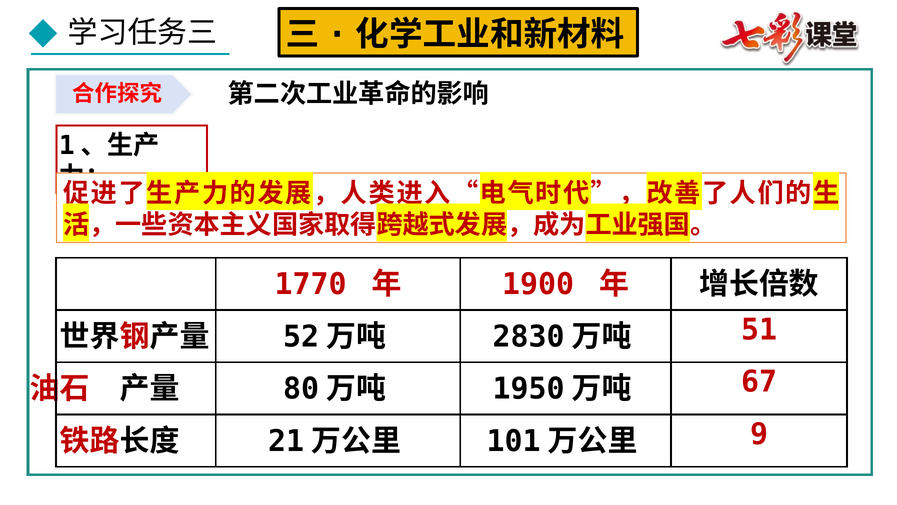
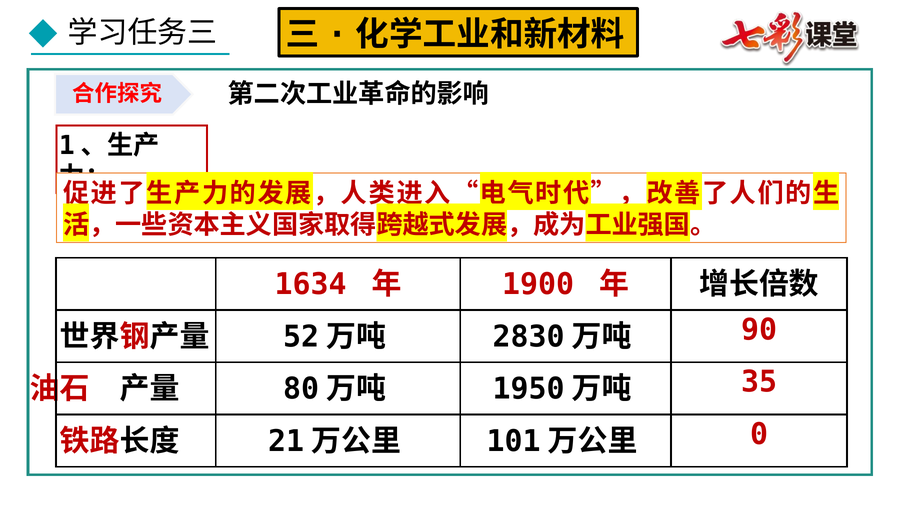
1770: 1770 -> 1634 (311, 284)
51: 51 -> 90 (759, 330)
67: 67 -> 35 (759, 382)
9: 9 -> 0 (759, 434)
